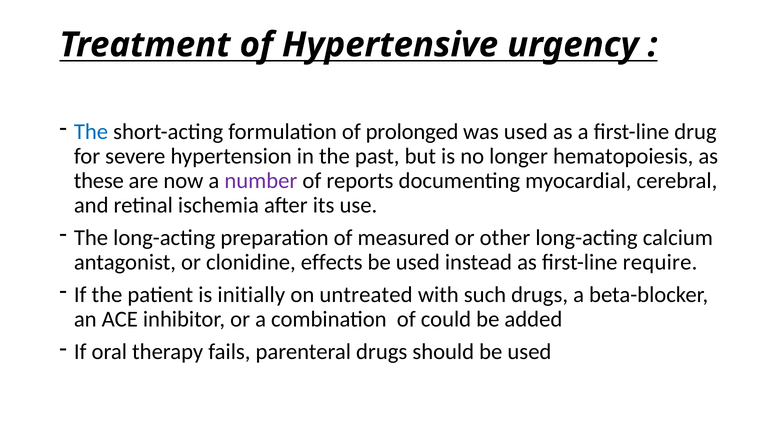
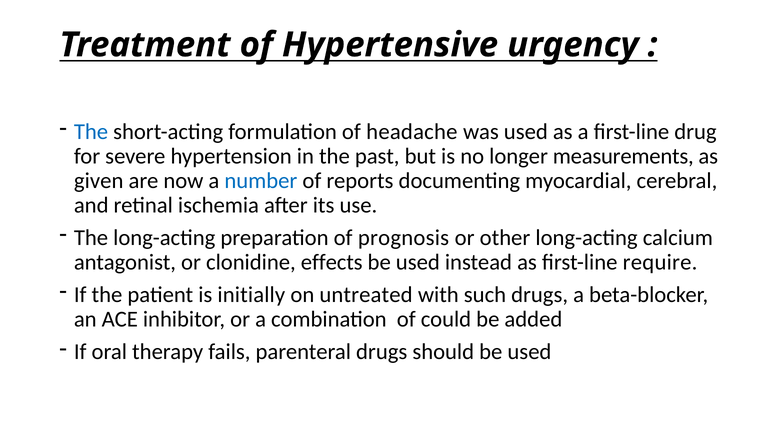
prolonged: prolonged -> headache (412, 131)
hematopoiesis: hematopoiesis -> measurements (623, 156)
these: these -> given (99, 180)
number colour: purple -> blue (261, 180)
measured: measured -> prognosis (404, 237)
